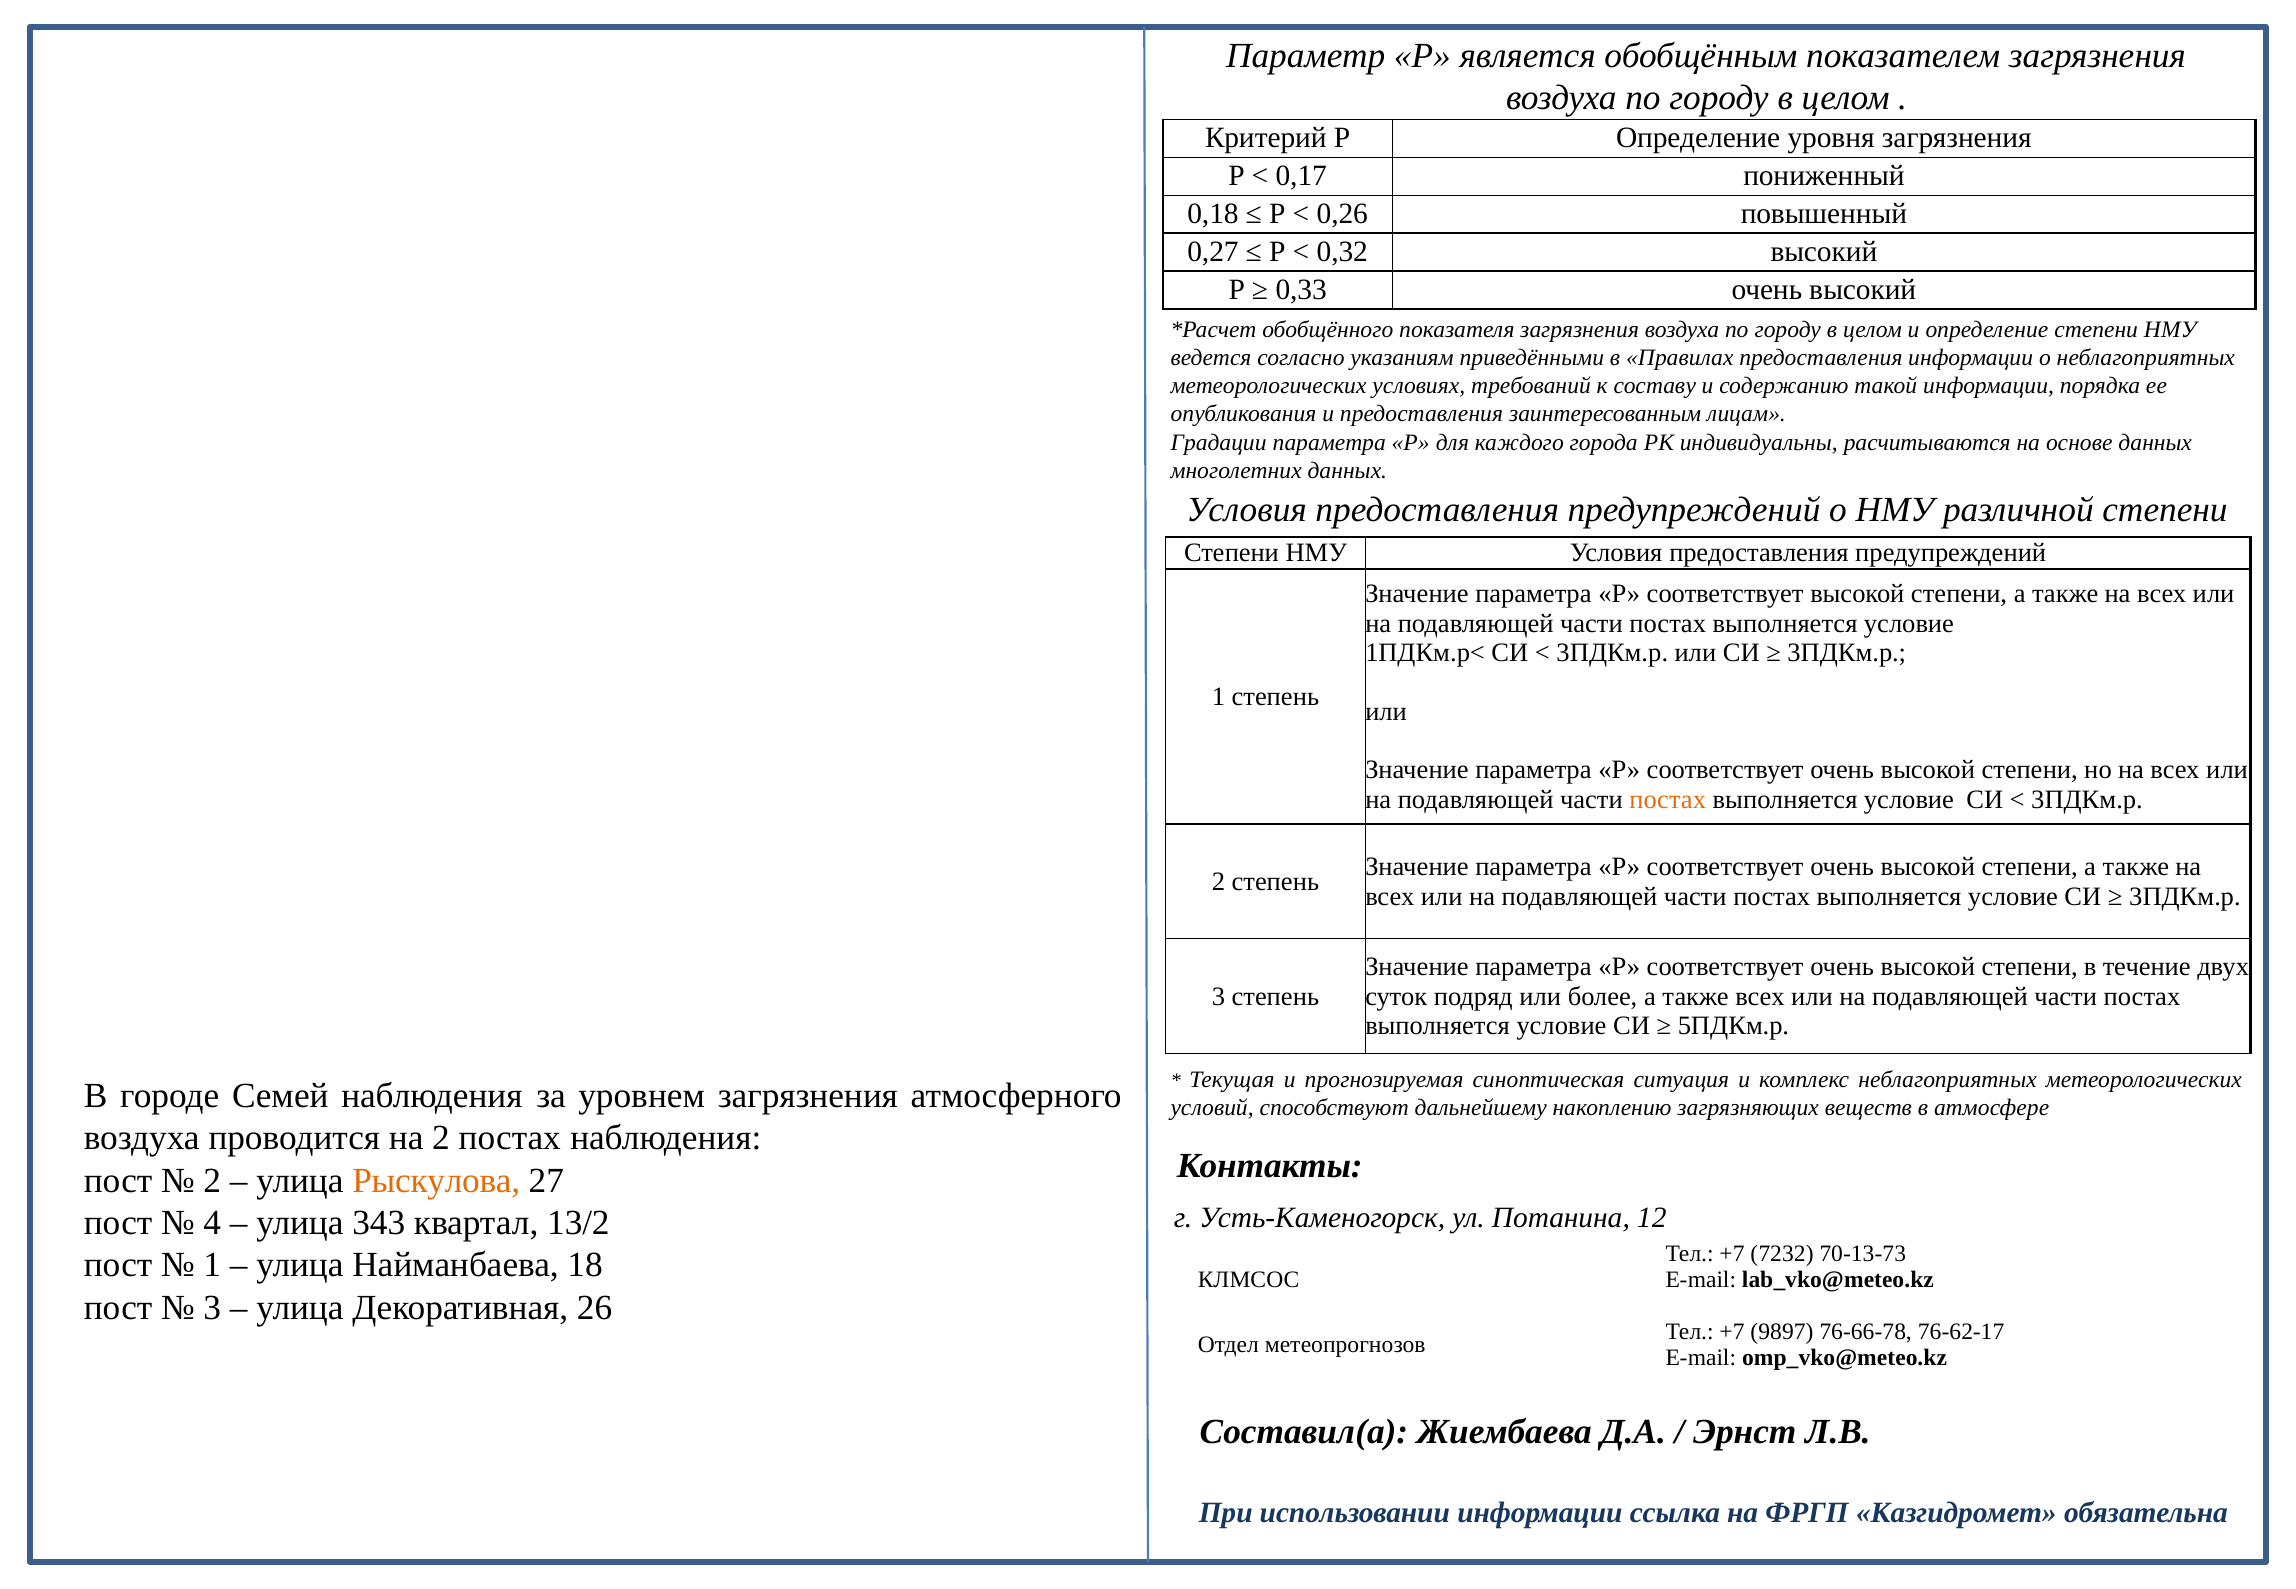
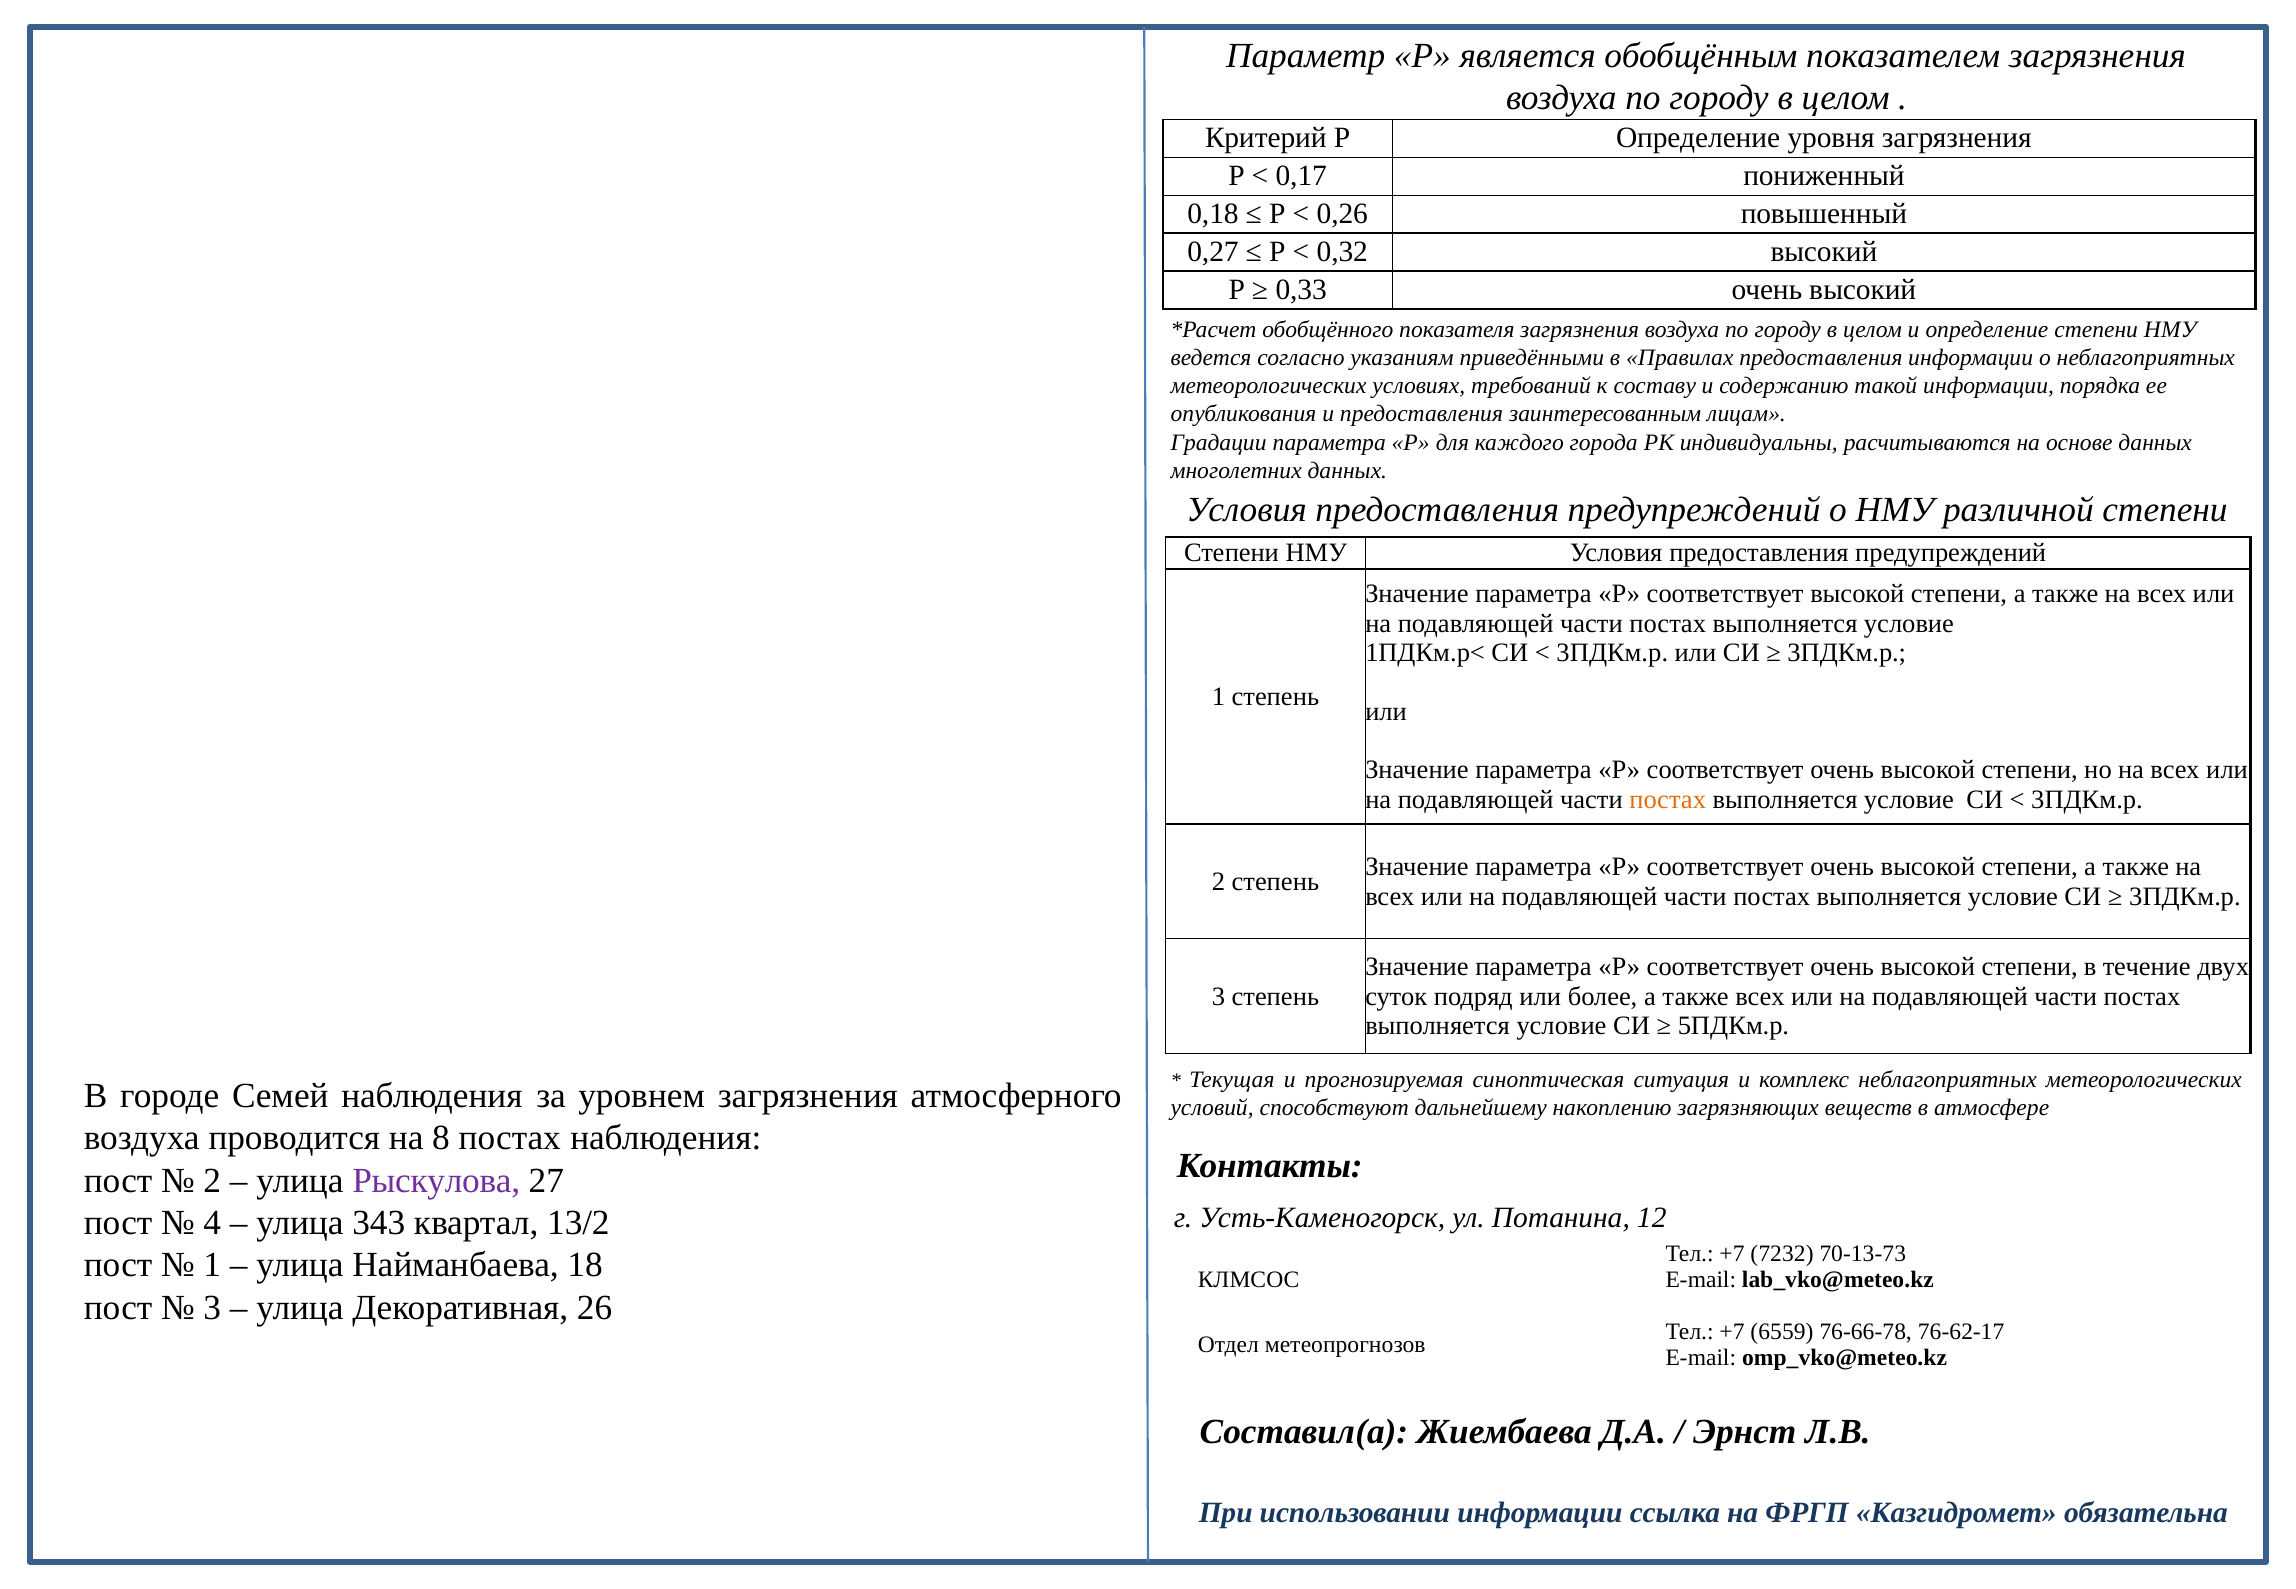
на 2: 2 -> 8 (441, 1139)
Рыскулова colour: orange -> purple (436, 1181)
9897: 9897 -> 6559 (1782, 1332)
